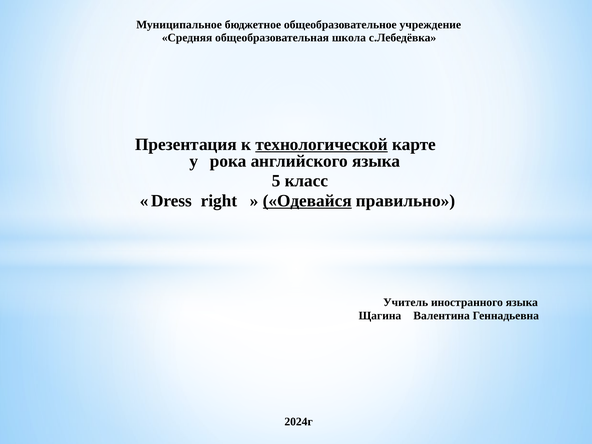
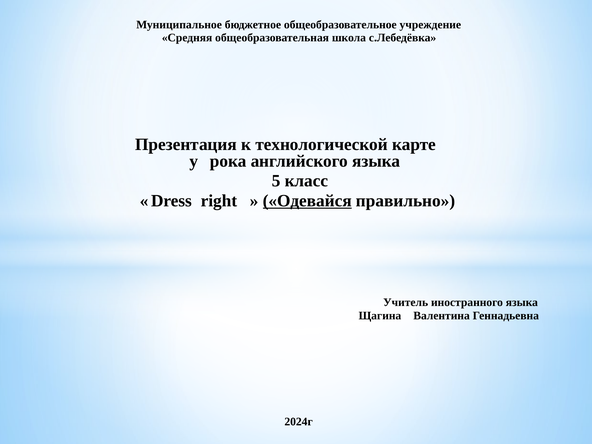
технологической underline: present -> none (322, 144)
